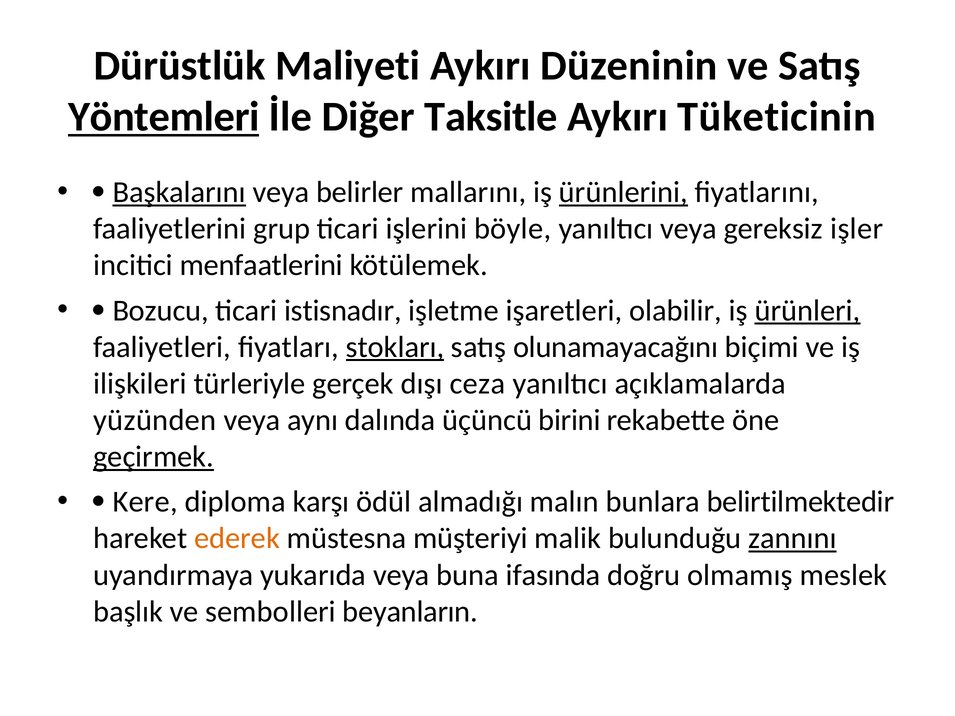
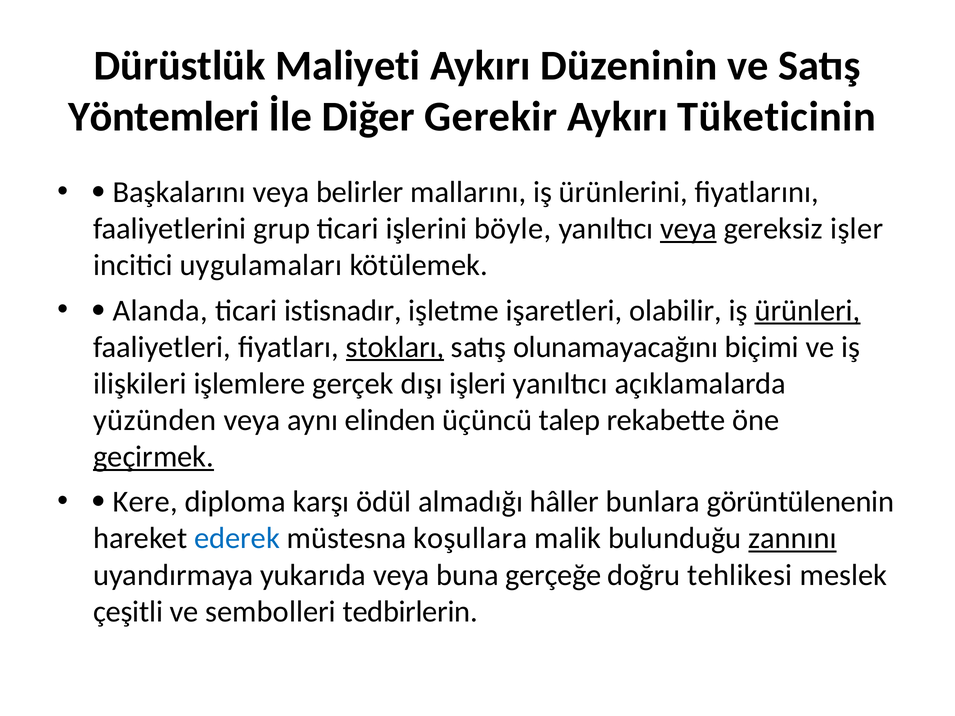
Yöntemleri underline: present -> none (164, 117)
Taksitle: Taksitle -> Gerekir (491, 117)
Başkalarını underline: present -> none (179, 192)
ürünlerini underline: present -> none (623, 192)
veya underline: none -> present (689, 229)
menfaatlerini: menfaatlerini -> uygulamaları (261, 265)
Bozucu: Bozucu -> Alanda (160, 311)
türleriyle: türleriyle -> işlemlere (250, 384)
ceza: ceza -> işleri (478, 384)
dalında: dalında -> elinden (390, 420)
birini: birini -> talep (569, 420)
malın: malın -> hâller (564, 502)
belirtilmektedir: belirtilmektedir -> görüntülenenin (800, 502)
ederek colour: orange -> blue (237, 539)
müşteriyi: müşteriyi -> koşullara (470, 539)
ifasında: ifasında -> gerçeğe (553, 575)
olmamış: olmamış -> tehlikesi (740, 575)
başlık: başlık -> çeşitli (128, 612)
beyanların: beyanların -> tedbirlerin (410, 612)
